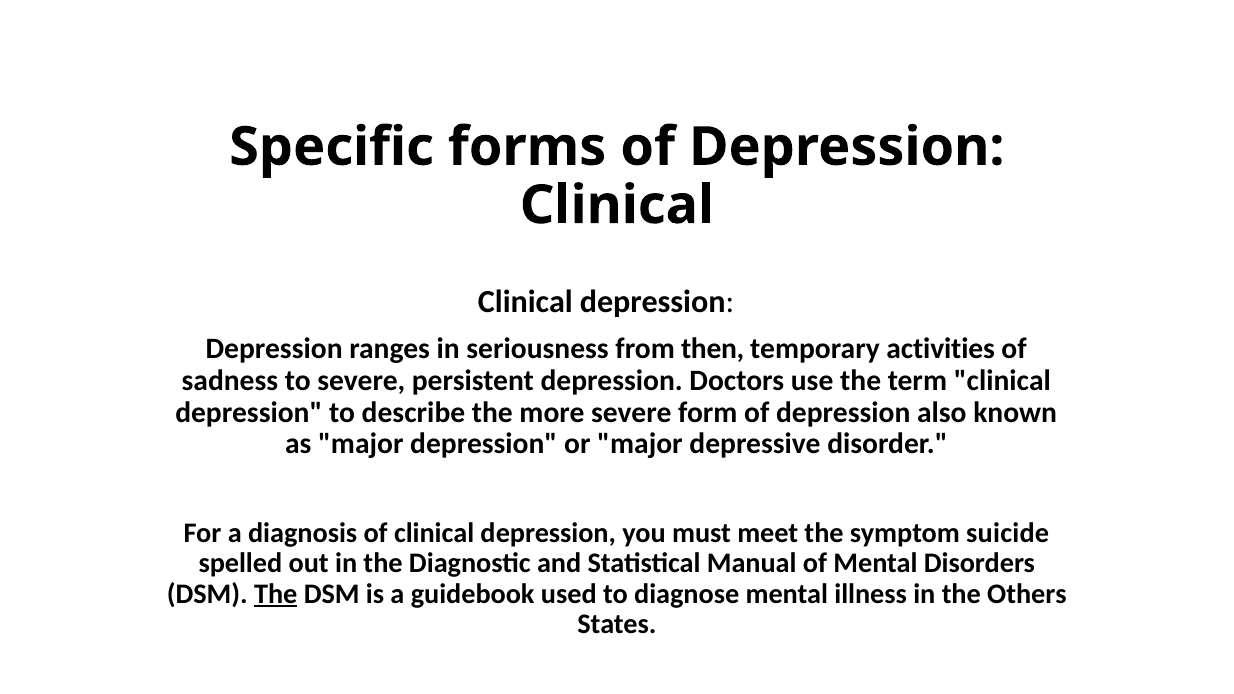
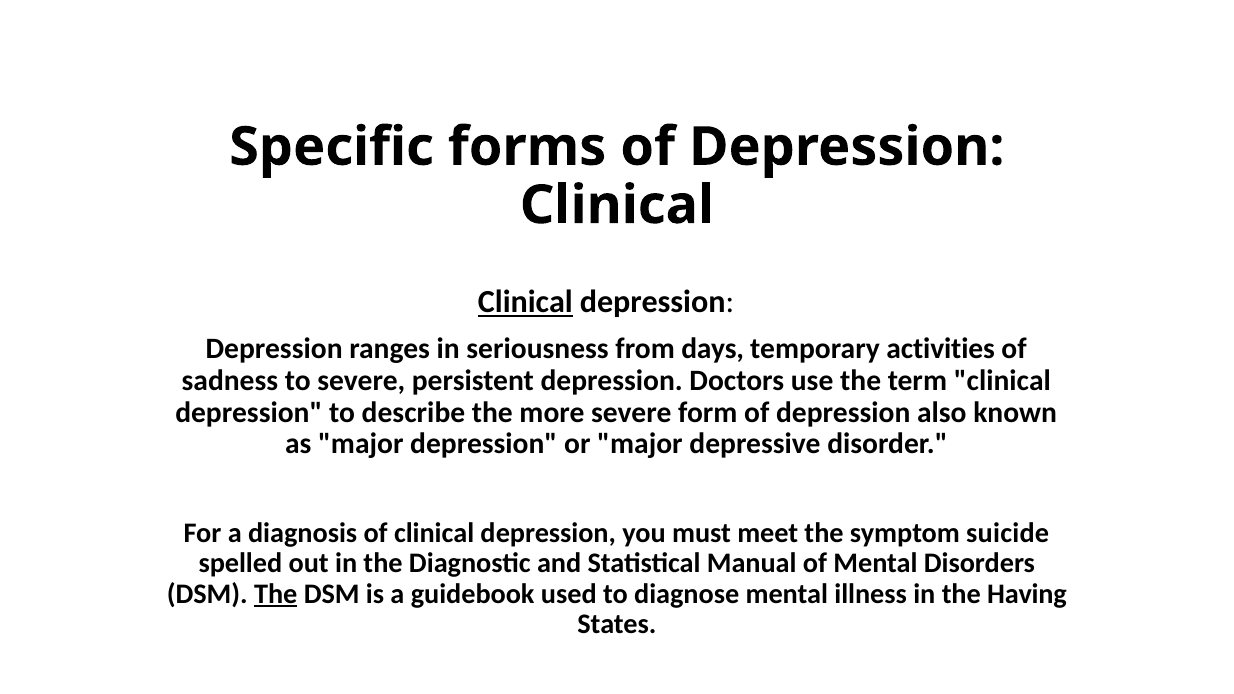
Clinical underline: none -> present (525, 302)
then: then -> days (713, 349)
Others: Others -> Having (1027, 594)
